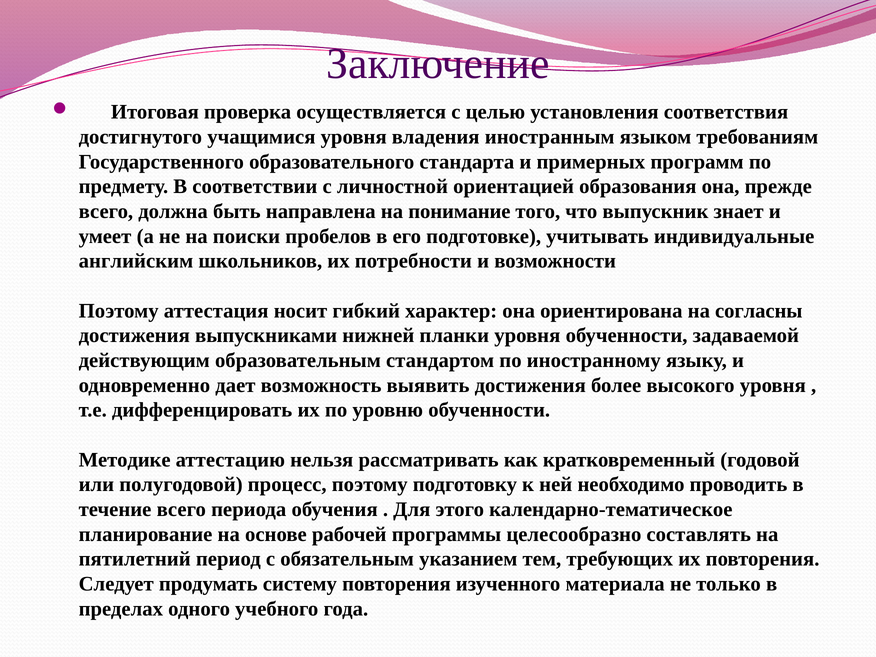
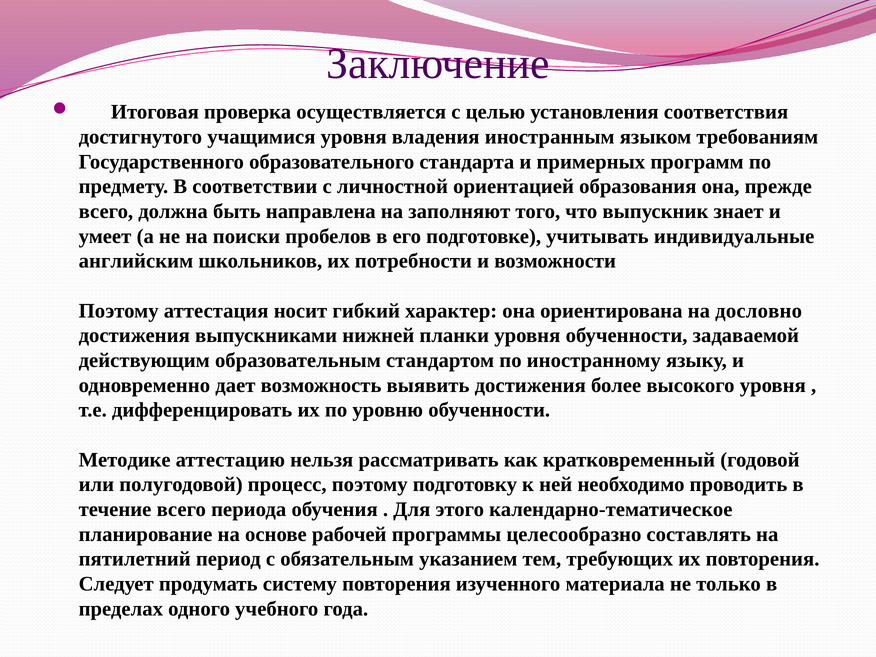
понимание: понимание -> заполняют (459, 211)
согласны: согласны -> дословно (759, 311)
